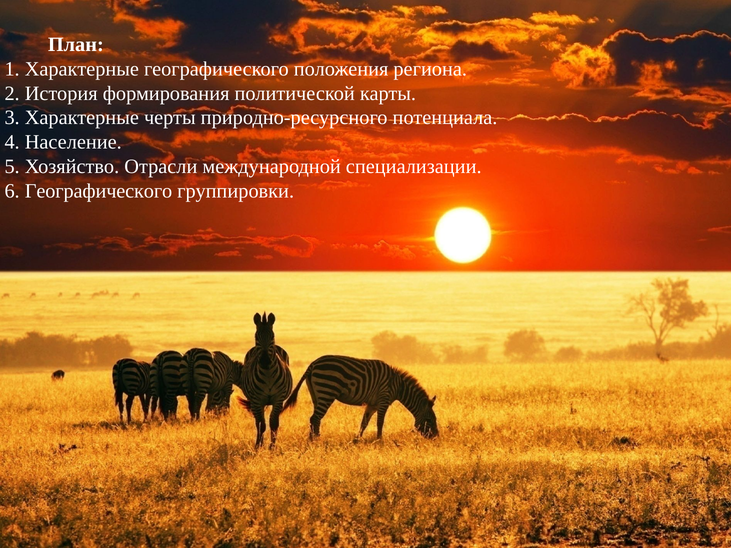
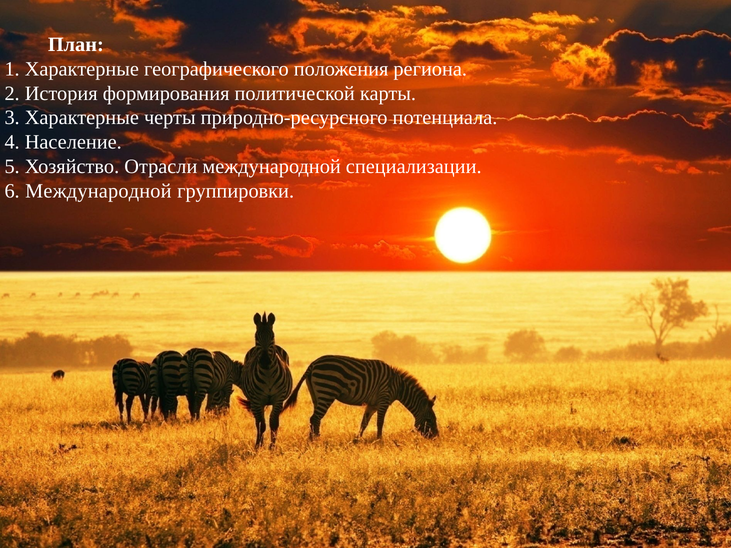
6 Географического: Географического -> Международной (98, 191)
